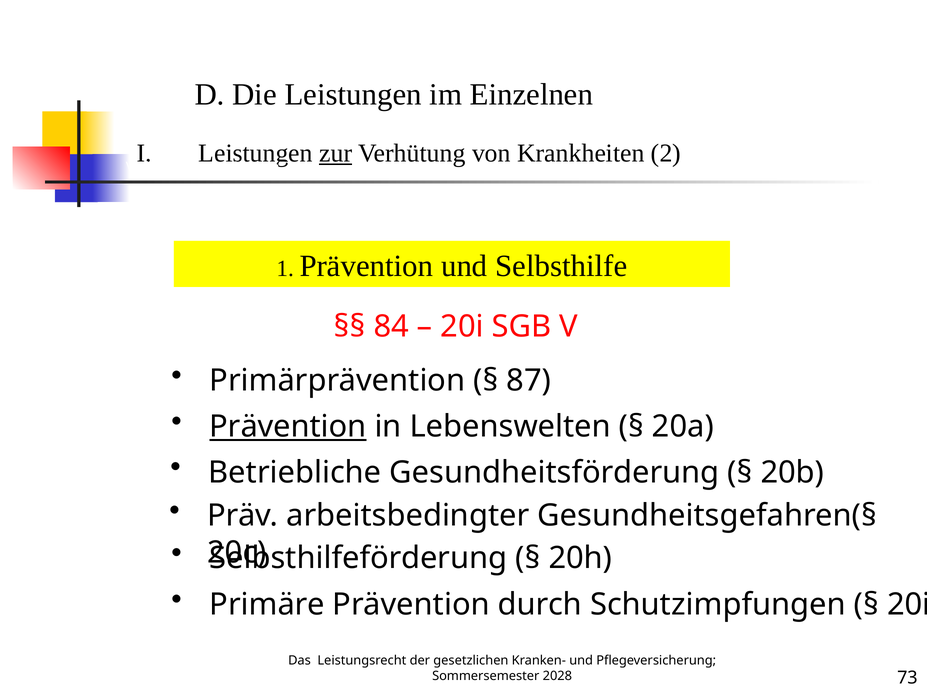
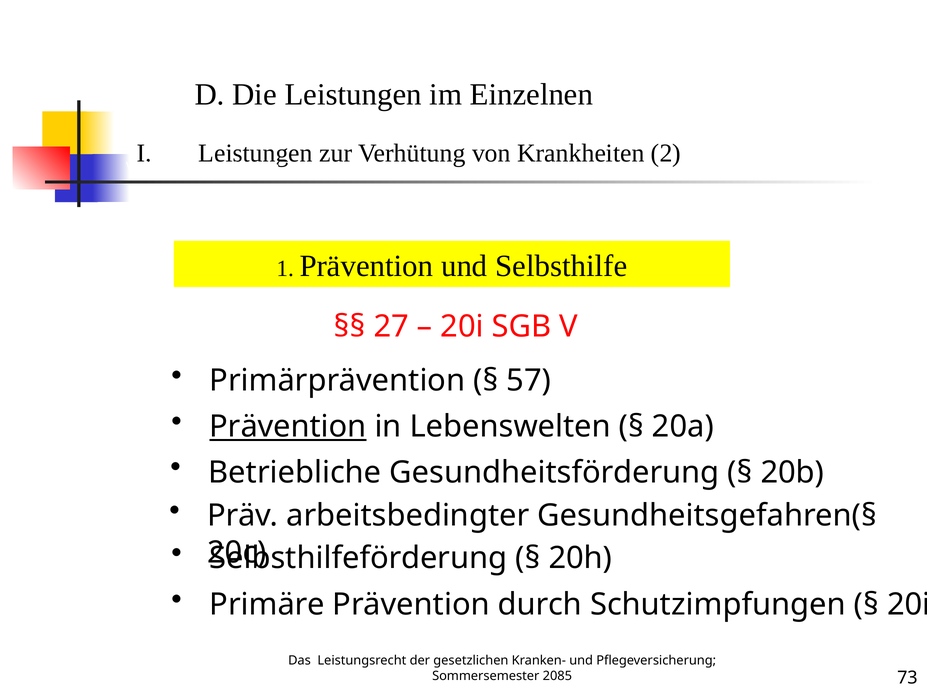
zur underline: present -> none (336, 153)
84: 84 -> 27 (391, 327)
87: 87 -> 57 (529, 381)
2028: 2028 -> 2085 (557, 676)
